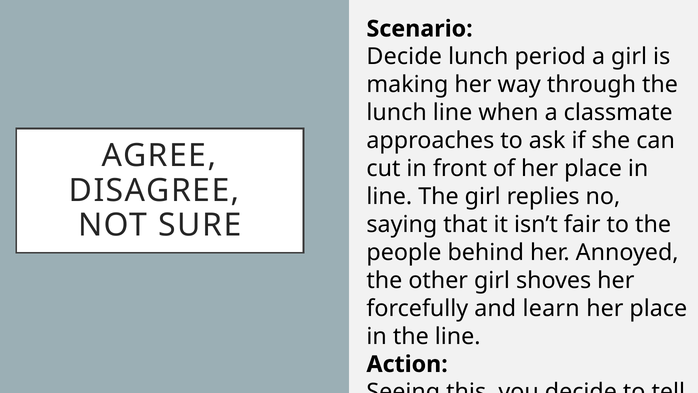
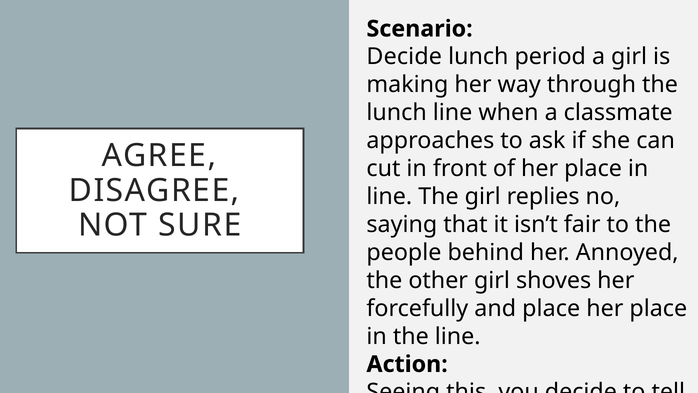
and learn: learn -> place (551, 308)
